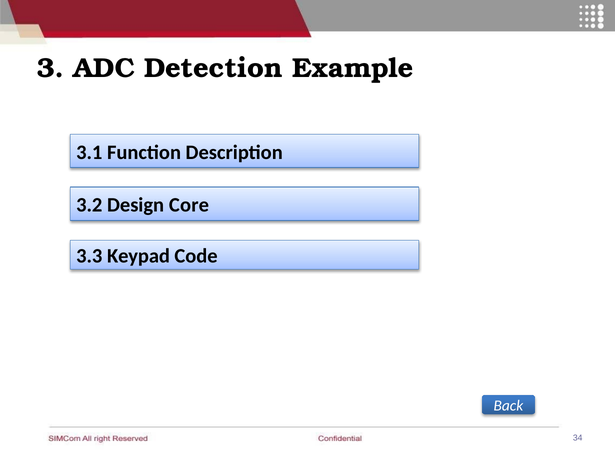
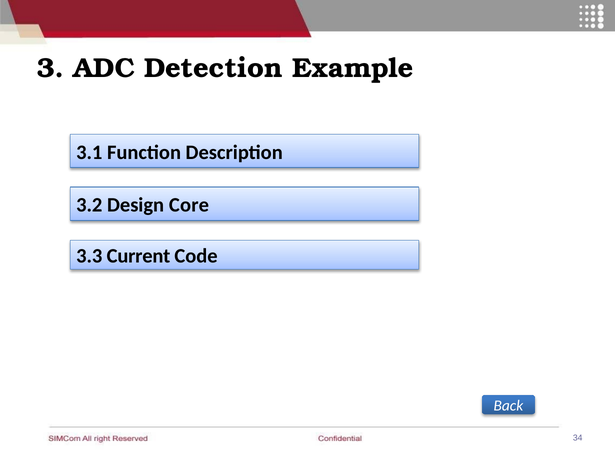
Keypad: Keypad -> Current (139, 256)
